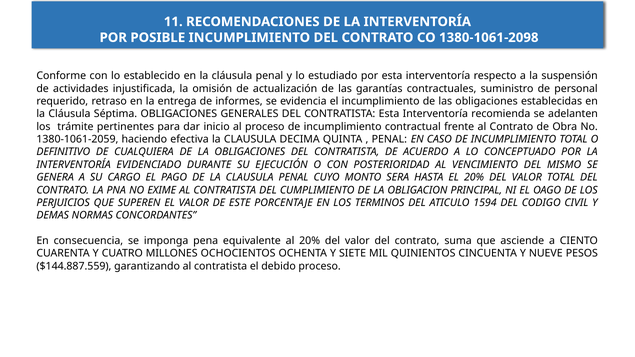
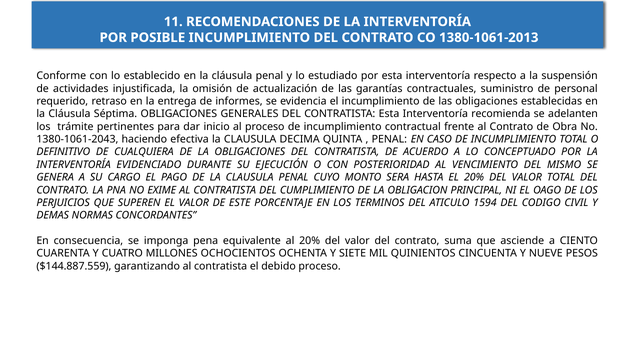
1380-1061-2098: 1380-1061-2098 -> 1380-1061-2013 (489, 38)
1380-1061-2059: 1380-1061-2059 -> 1380-1061-2043 (77, 139)
